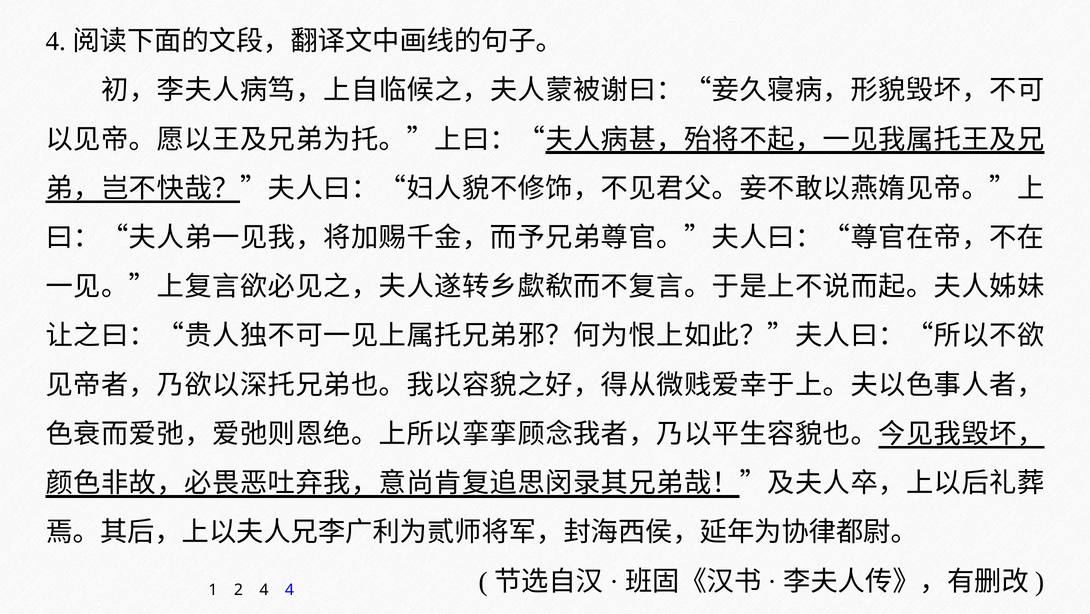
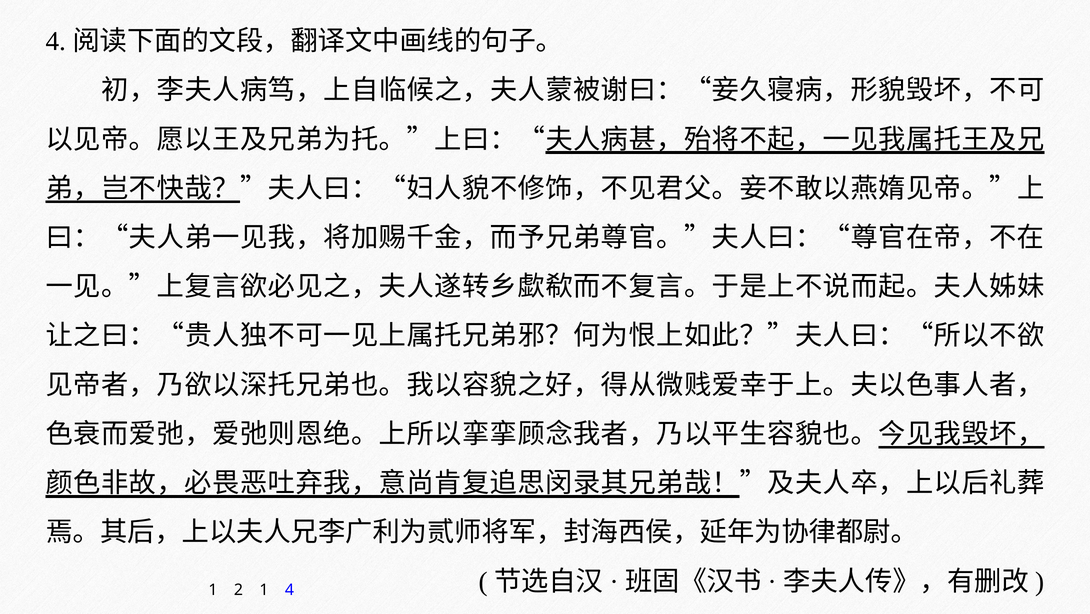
2 4: 4 -> 1 (264, 589)
